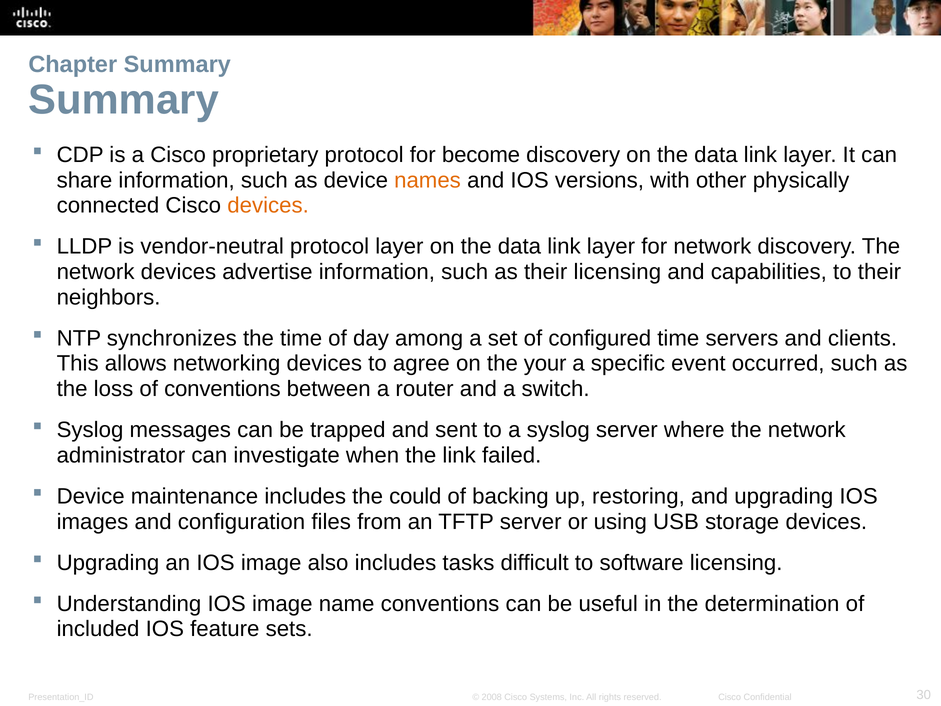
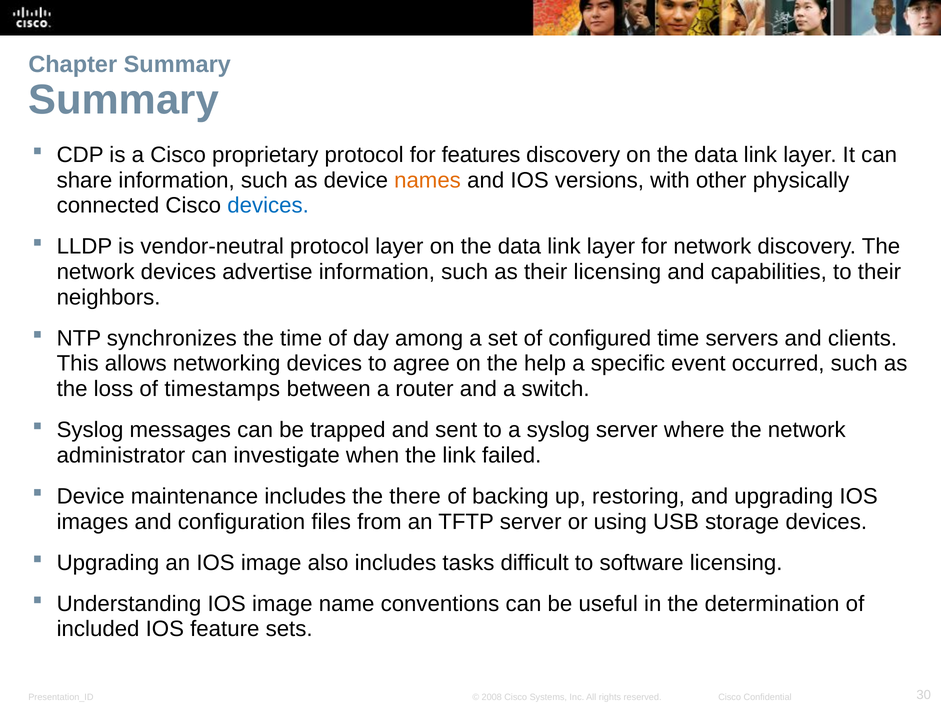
become: become -> features (481, 155)
devices colour: orange -> blue (268, 205)
your: your -> help (545, 364)
of conventions: conventions -> timestamps (222, 389)
could: could -> there (415, 496)
